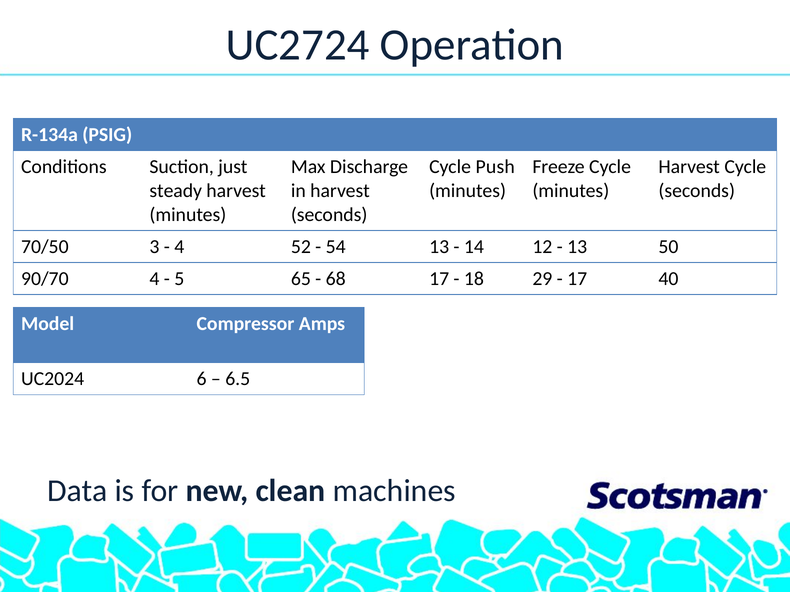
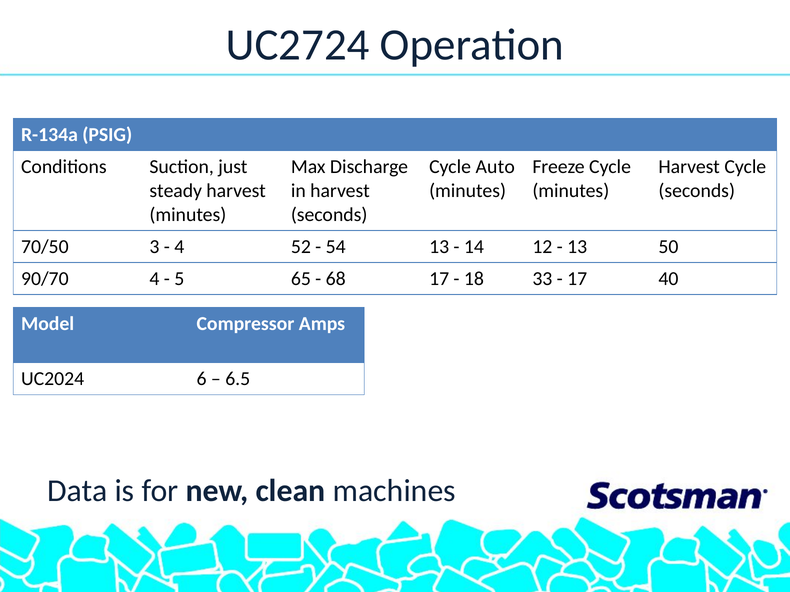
Push: Push -> Auto (495, 167)
29: 29 -> 33 (542, 279)
